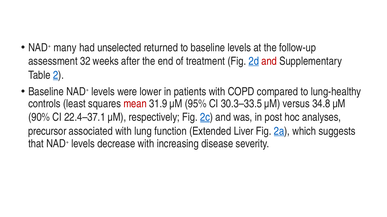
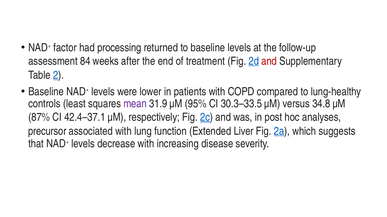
many: many -> factor (65, 48)
unselected: unselected -> processing (119, 48)
32: 32 -> 84 (85, 61)
mean colour: red -> purple (135, 104)
90%: 90% -> 87% (39, 118)
22.4–37.1: 22.4–37.1 -> 42.4–37.1 (85, 118)
